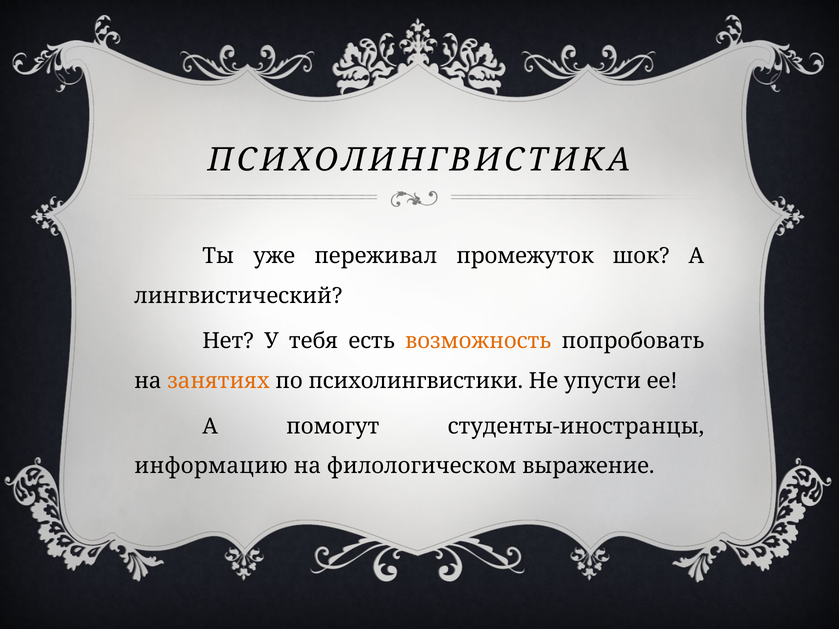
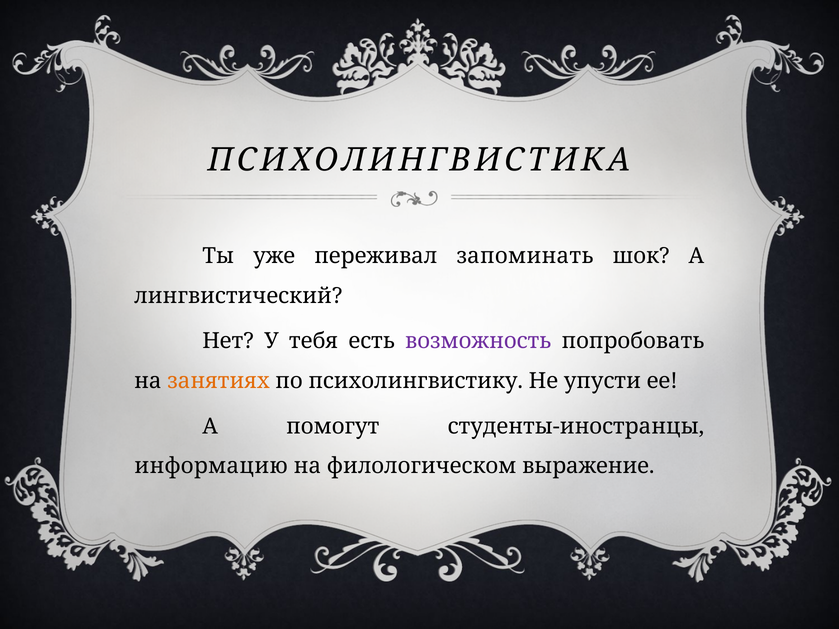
промежуток: промежуток -> запоминать (525, 256)
возможность colour: orange -> purple (478, 341)
психолингвистики: психолингвистики -> психолингвистику (416, 381)
